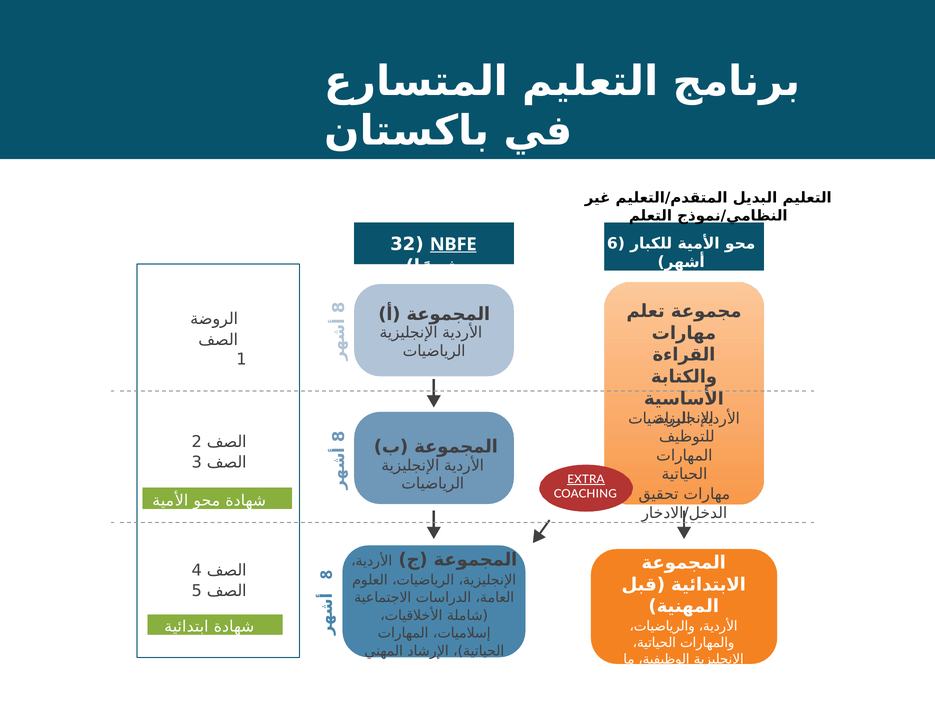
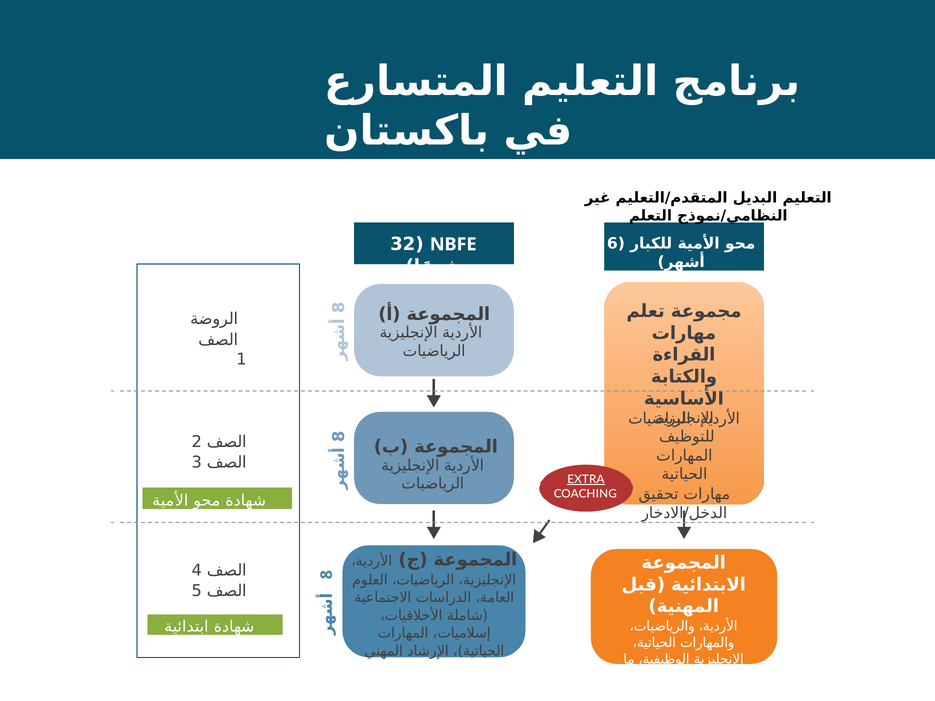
NBFE underline: present -> none (453, 244)
